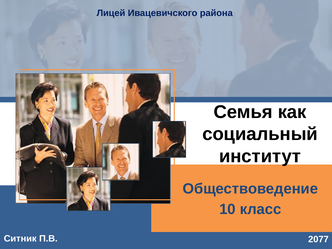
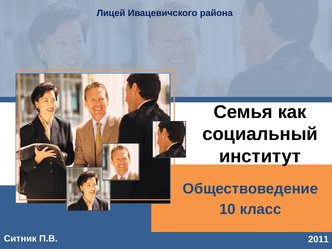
2077: 2077 -> 2011 (318, 239)
